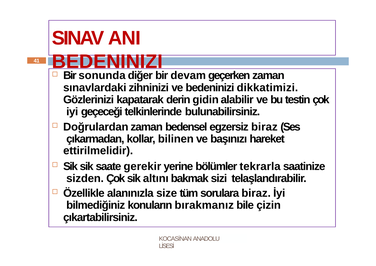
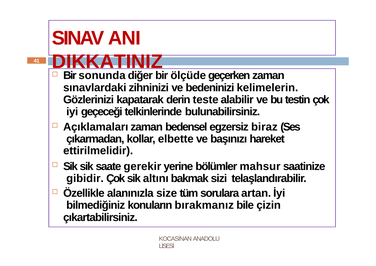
BEDENINIZI: BEDENINIZI -> DIKKATINIZ (107, 62)
devam: devam -> ölçüde (188, 75)
dikkatimizi: dikkatimizi -> kelimelerin (267, 87)
gidin: gidin -> teste (206, 100)
Doğrulardan: Doğrulardan -> Açıklamaları (96, 127)
bilinen: bilinen -> elbette (176, 139)
tekrarla: tekrarla -> mahsur (260, 166)
sizden: sizden -> gibidir (85, 178)
sorulara biraz: biraz -> artan (256, 193)
